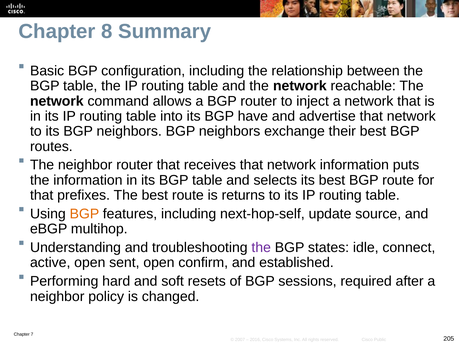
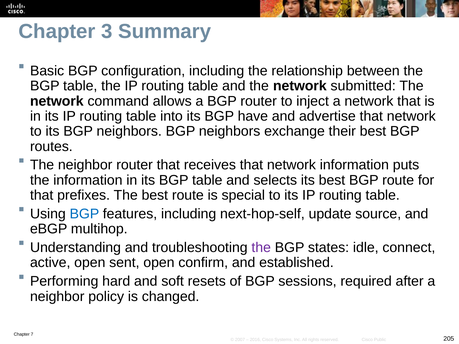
8: 8 -> 3 (107, 32)
reachable: reachable -> submitted (363, 86)
returns: returns -> special (243, 195)
BGP colour: orange -> blue (84, 214)
